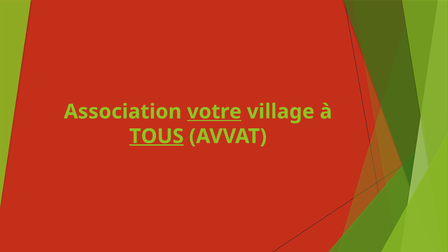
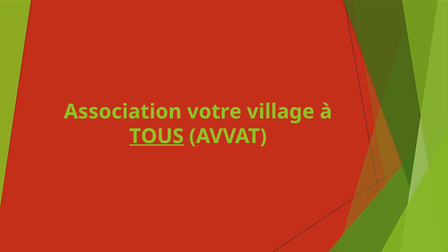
votre underline: present -> none (214, 112)
